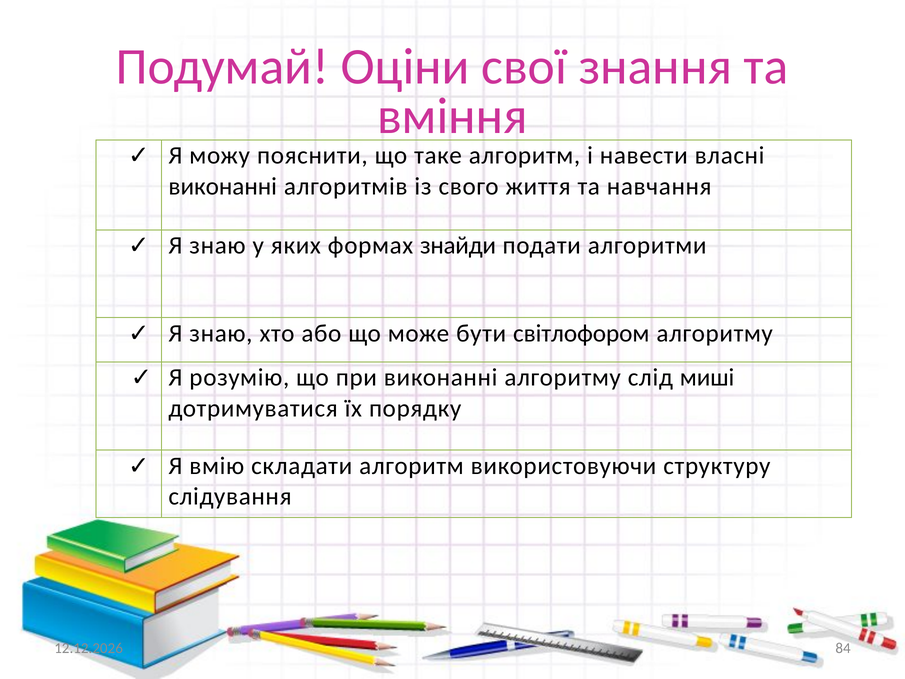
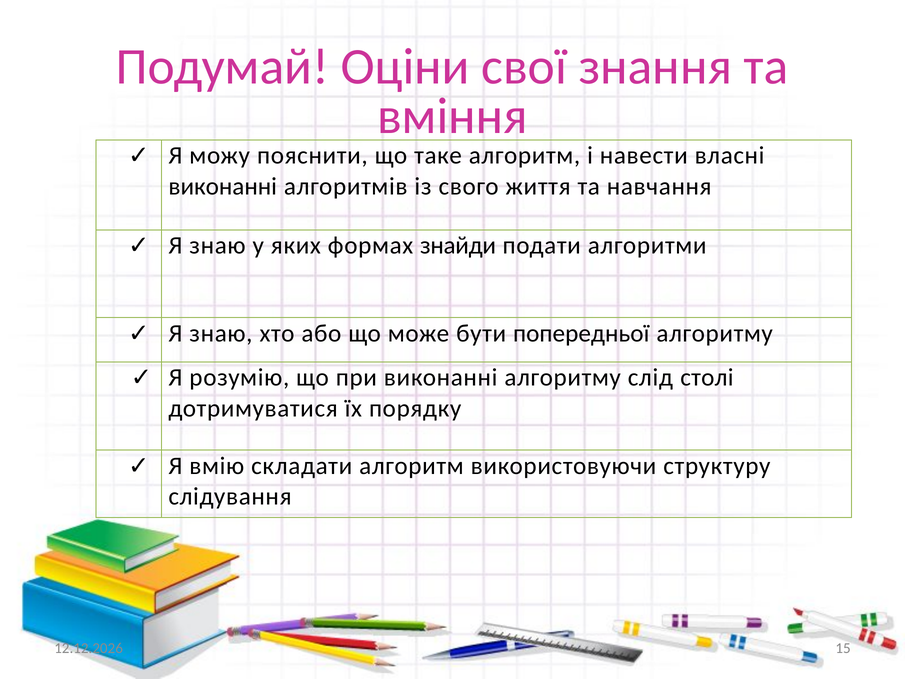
світлофором: світлофором -> попередньої (581, 333)
миші: миші -> столі (707, 377)
84: 84 -> 15 (843, 648)
